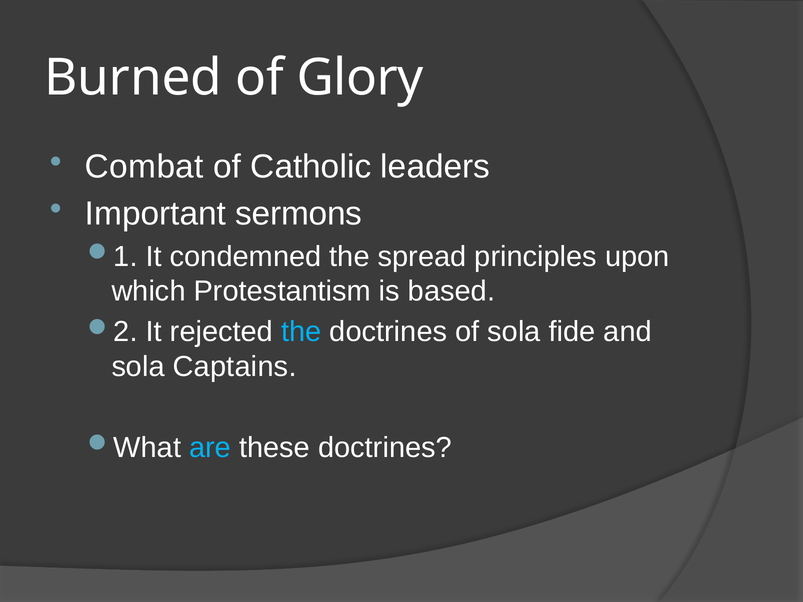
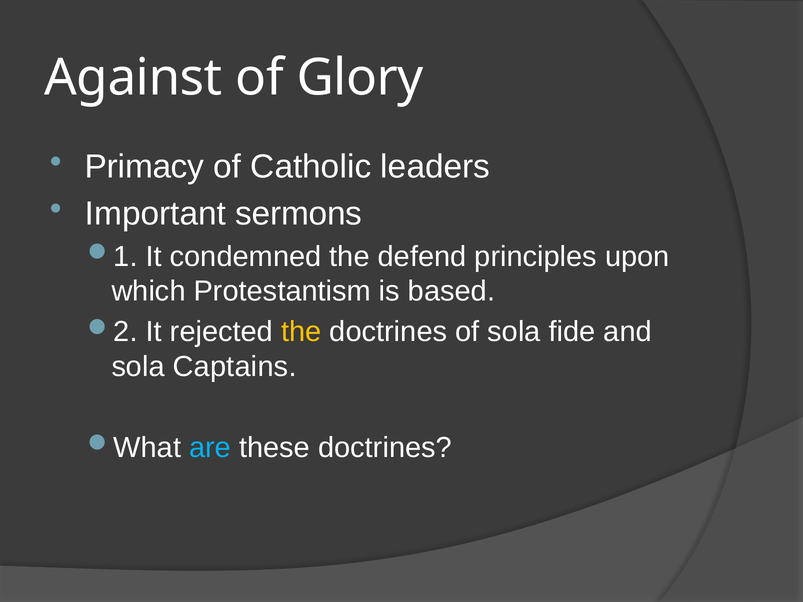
Burned: Burned -> Against (133, 78)
Combat: Combat -> Primacy (145, 167)
spread: spread -> defend (422, 257)
the colour: light blue -> yellow (301, 332)
